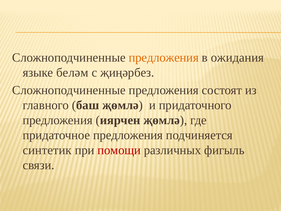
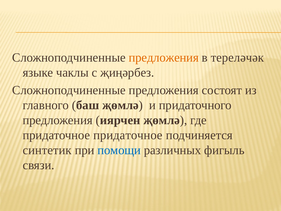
ожидания: ожидания -> тереләчәк (237, 58)
беләм: беләм -> чаклы (72, 73)
придаточное предложения: предложения -> придаточное (128, 135)
помощи colour: red -> blue (119, 150)
